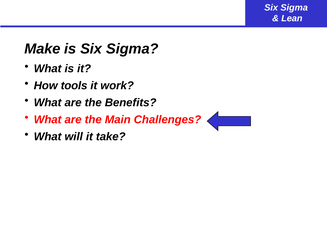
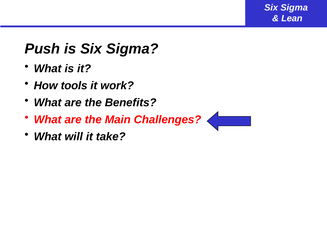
Make: Make -> Push (42, 49)
